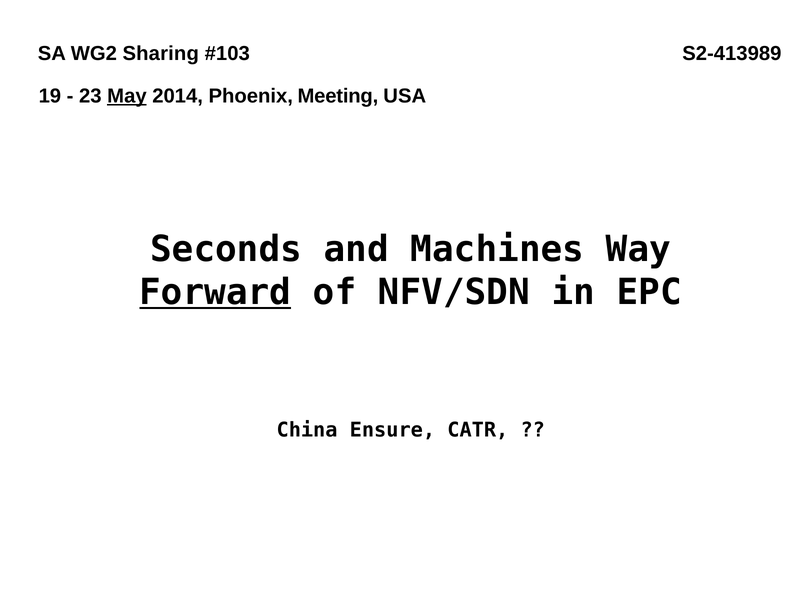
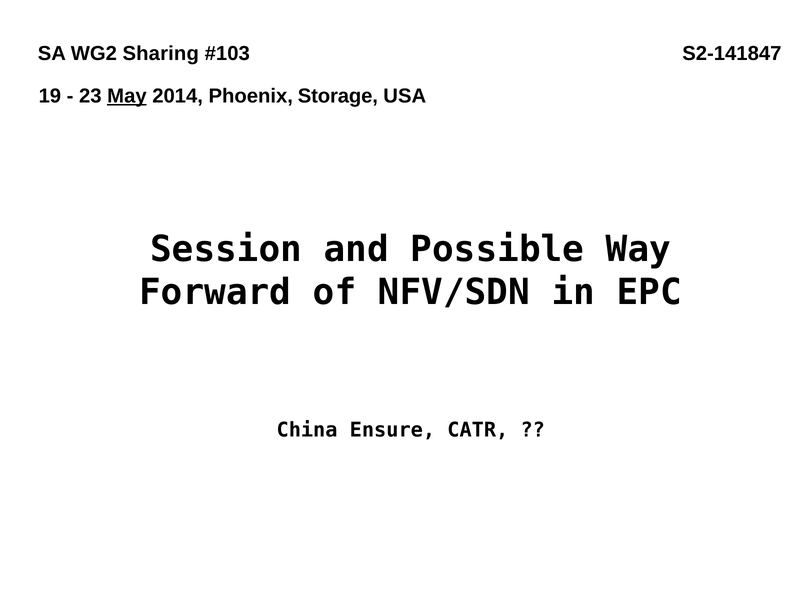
S2-413989: S2-413989 -> S2-141847 (732, 53)
Meeting: Meeting -> Storage (338, 96)
Seconds: Seconds -> Session (226, 249)
Machines: Machines -> Possible (497, 249)
Forward underline: present -> none (215, 293)
